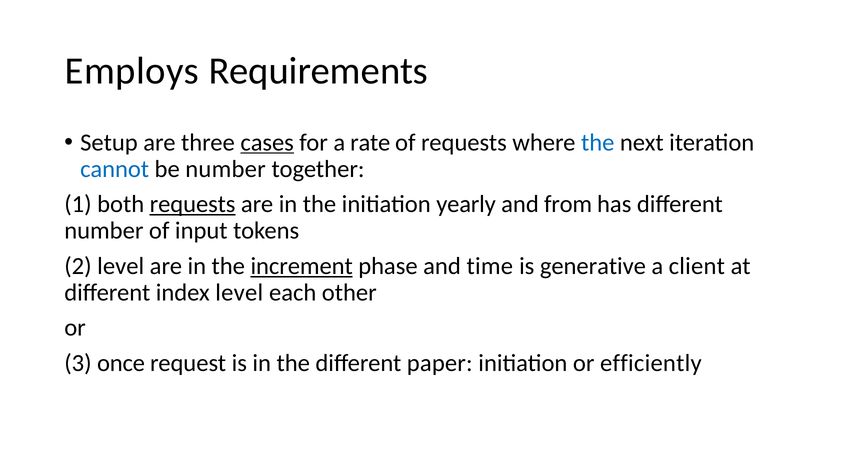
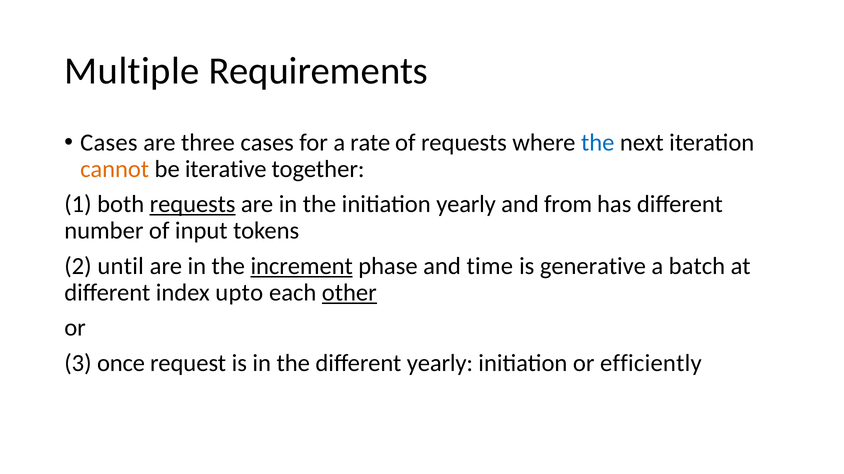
Employs: Employs -> Multiple (132, 71)
Setup: Setup -> Cases (109, 143)
cases underline: present -> none (267, 143)
cannot colour: blue -> orange (115, 169)
be number: number -> iterative (226, 169)
2 level: level -> until (121, 266)
client: client -> batch (697, 266)
index level: level -> upto (239, 293)
other underline: none -> present (349, 293)
different paper: paper -> yearly (440, 364)
